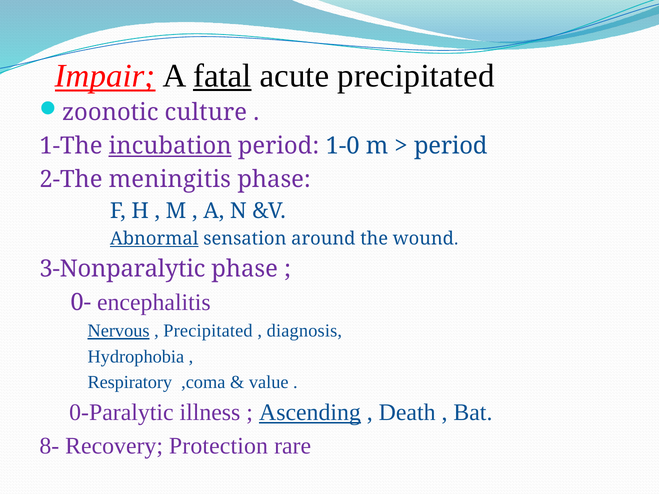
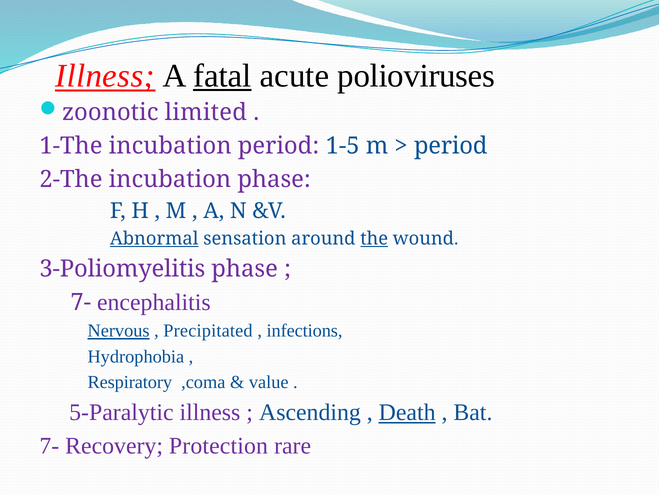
Impair: Impair -> Illness (105, 76)
acute precipitated: precipitated -> polioviruses (416, 76)
culture: culture -> limited (206, 113)
incubation underline: present -> none (170, 146)
1-0: 1-0 -> 1-5 (343, 146)
2-The meningitis: meningitis -> incubation (170, 179)
the underline: none -> present (374, 239)
3-Nonparalytic: 3-Nonparalytic -> 3-Poliomyelitis (122, 269)
0-: 0- -> 7- (81, 302)
diagnosis: diagnosis -> infections (305, 331)
0-Paralytic: 0-Paralytic -> 5-Paralytic (121, 413)
Ascending underline: present -> none (310, 413)
Death underline: none -> present (407, 413)
8-: 8- -> 7- (49, 446)
